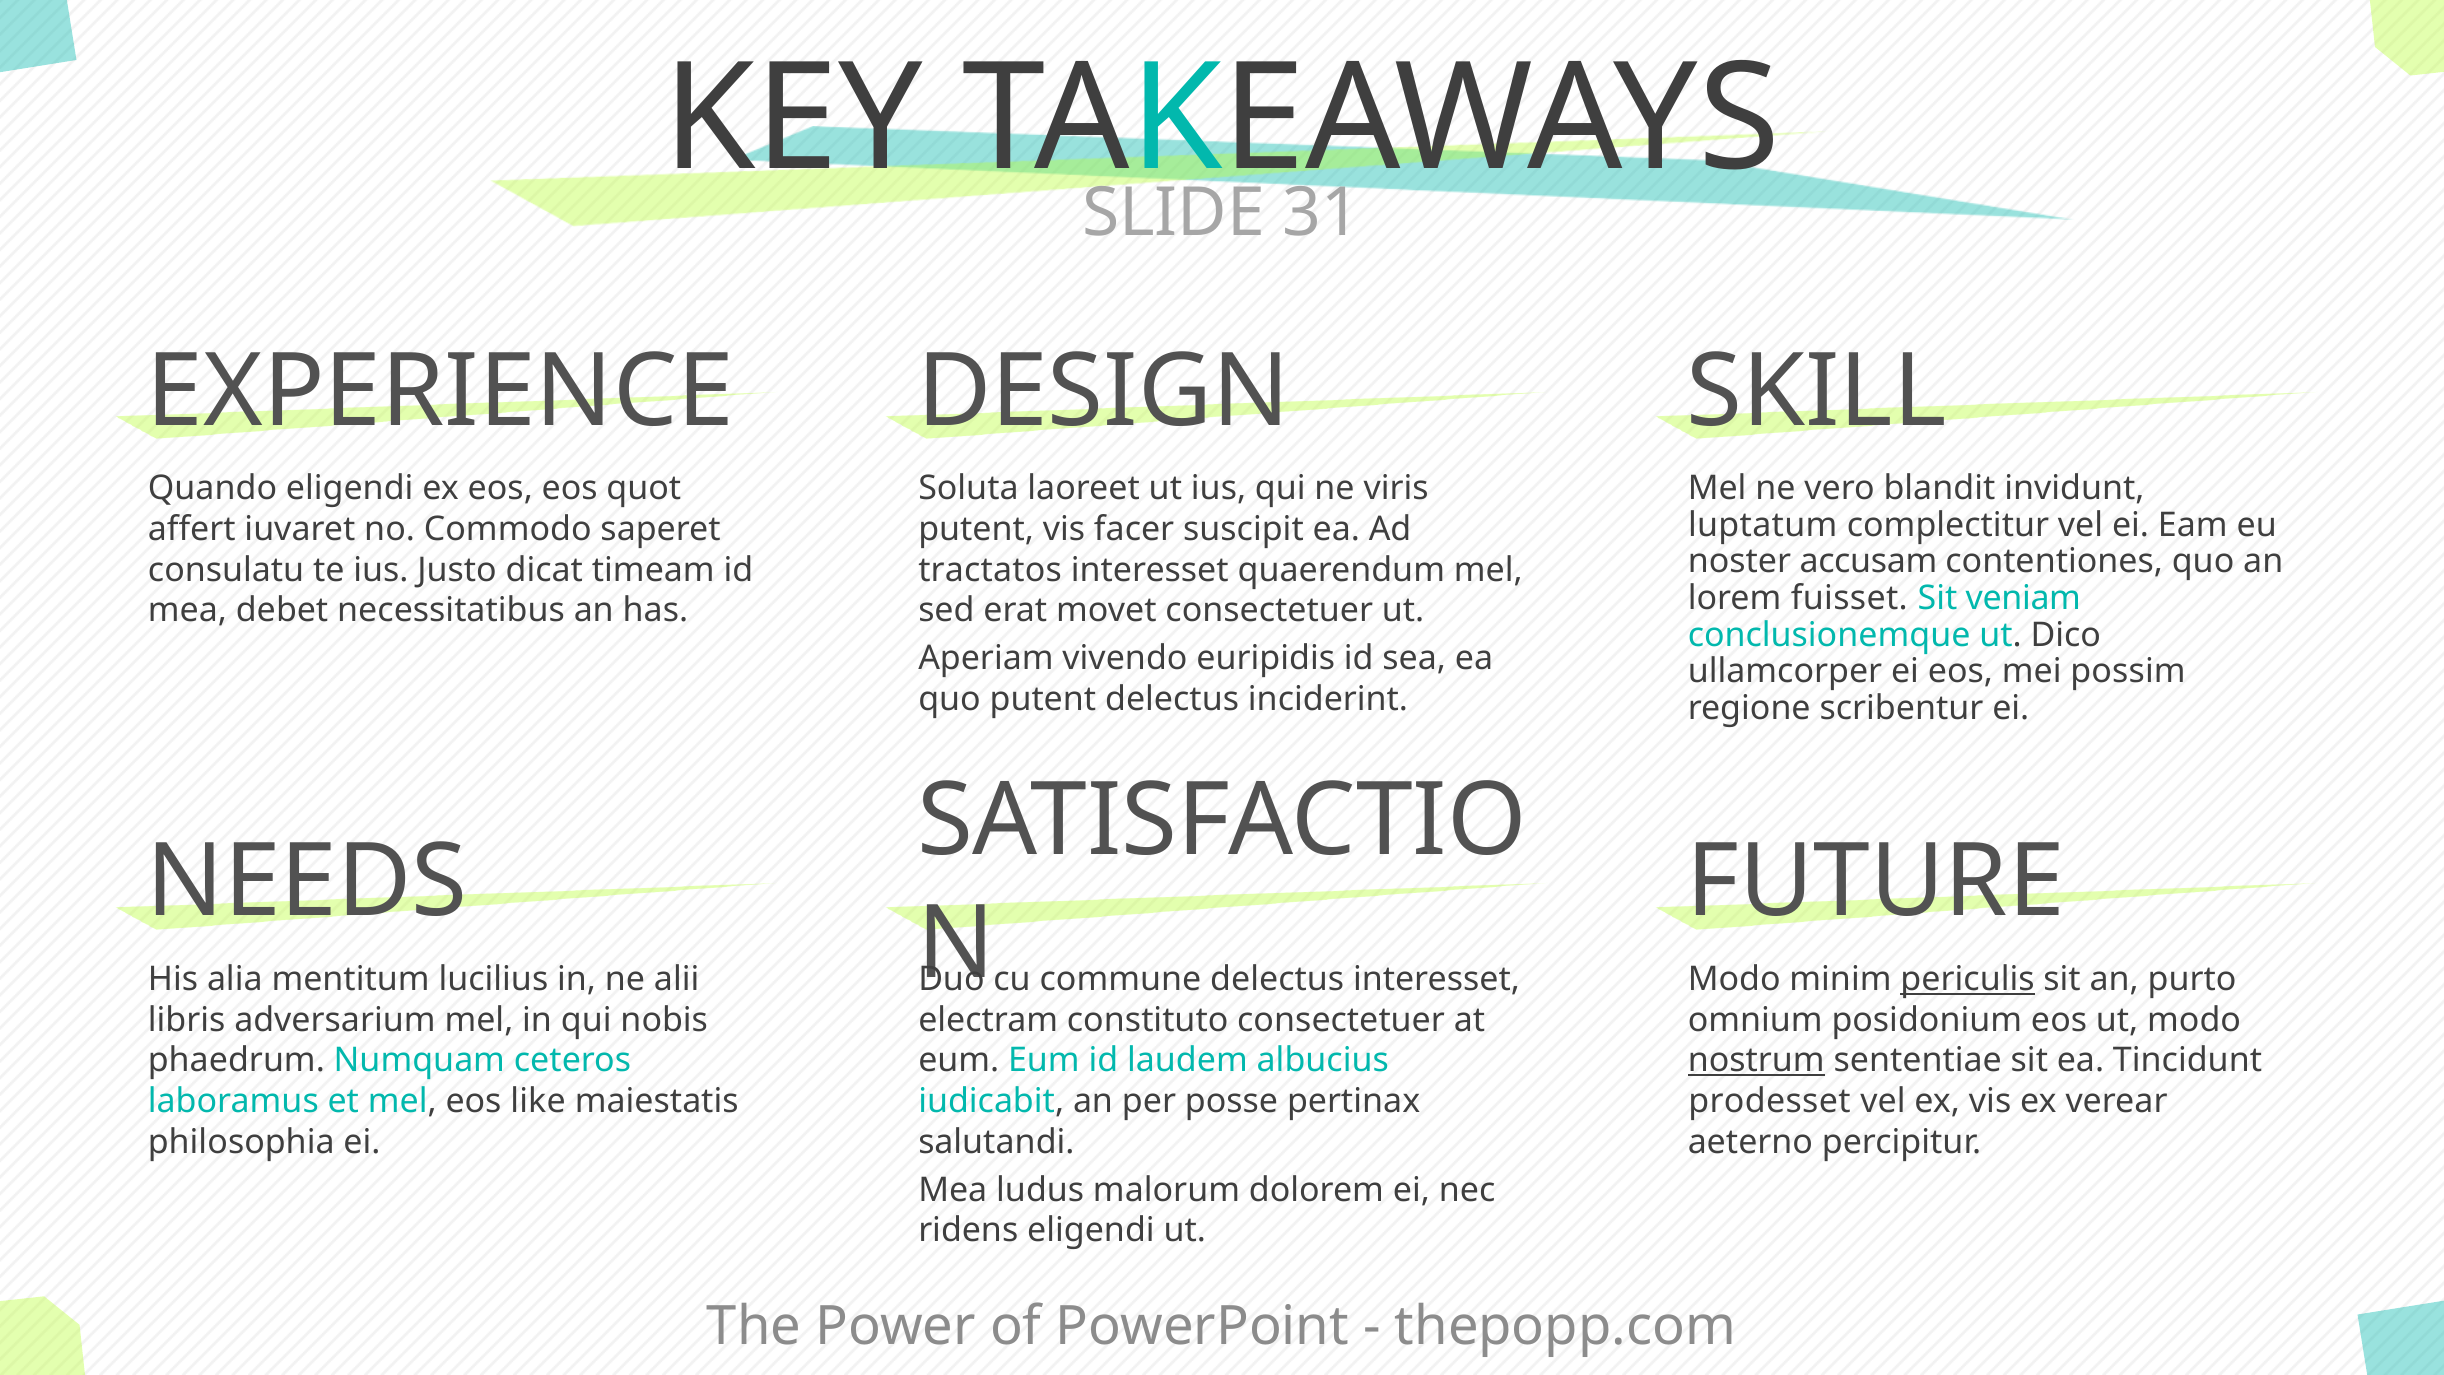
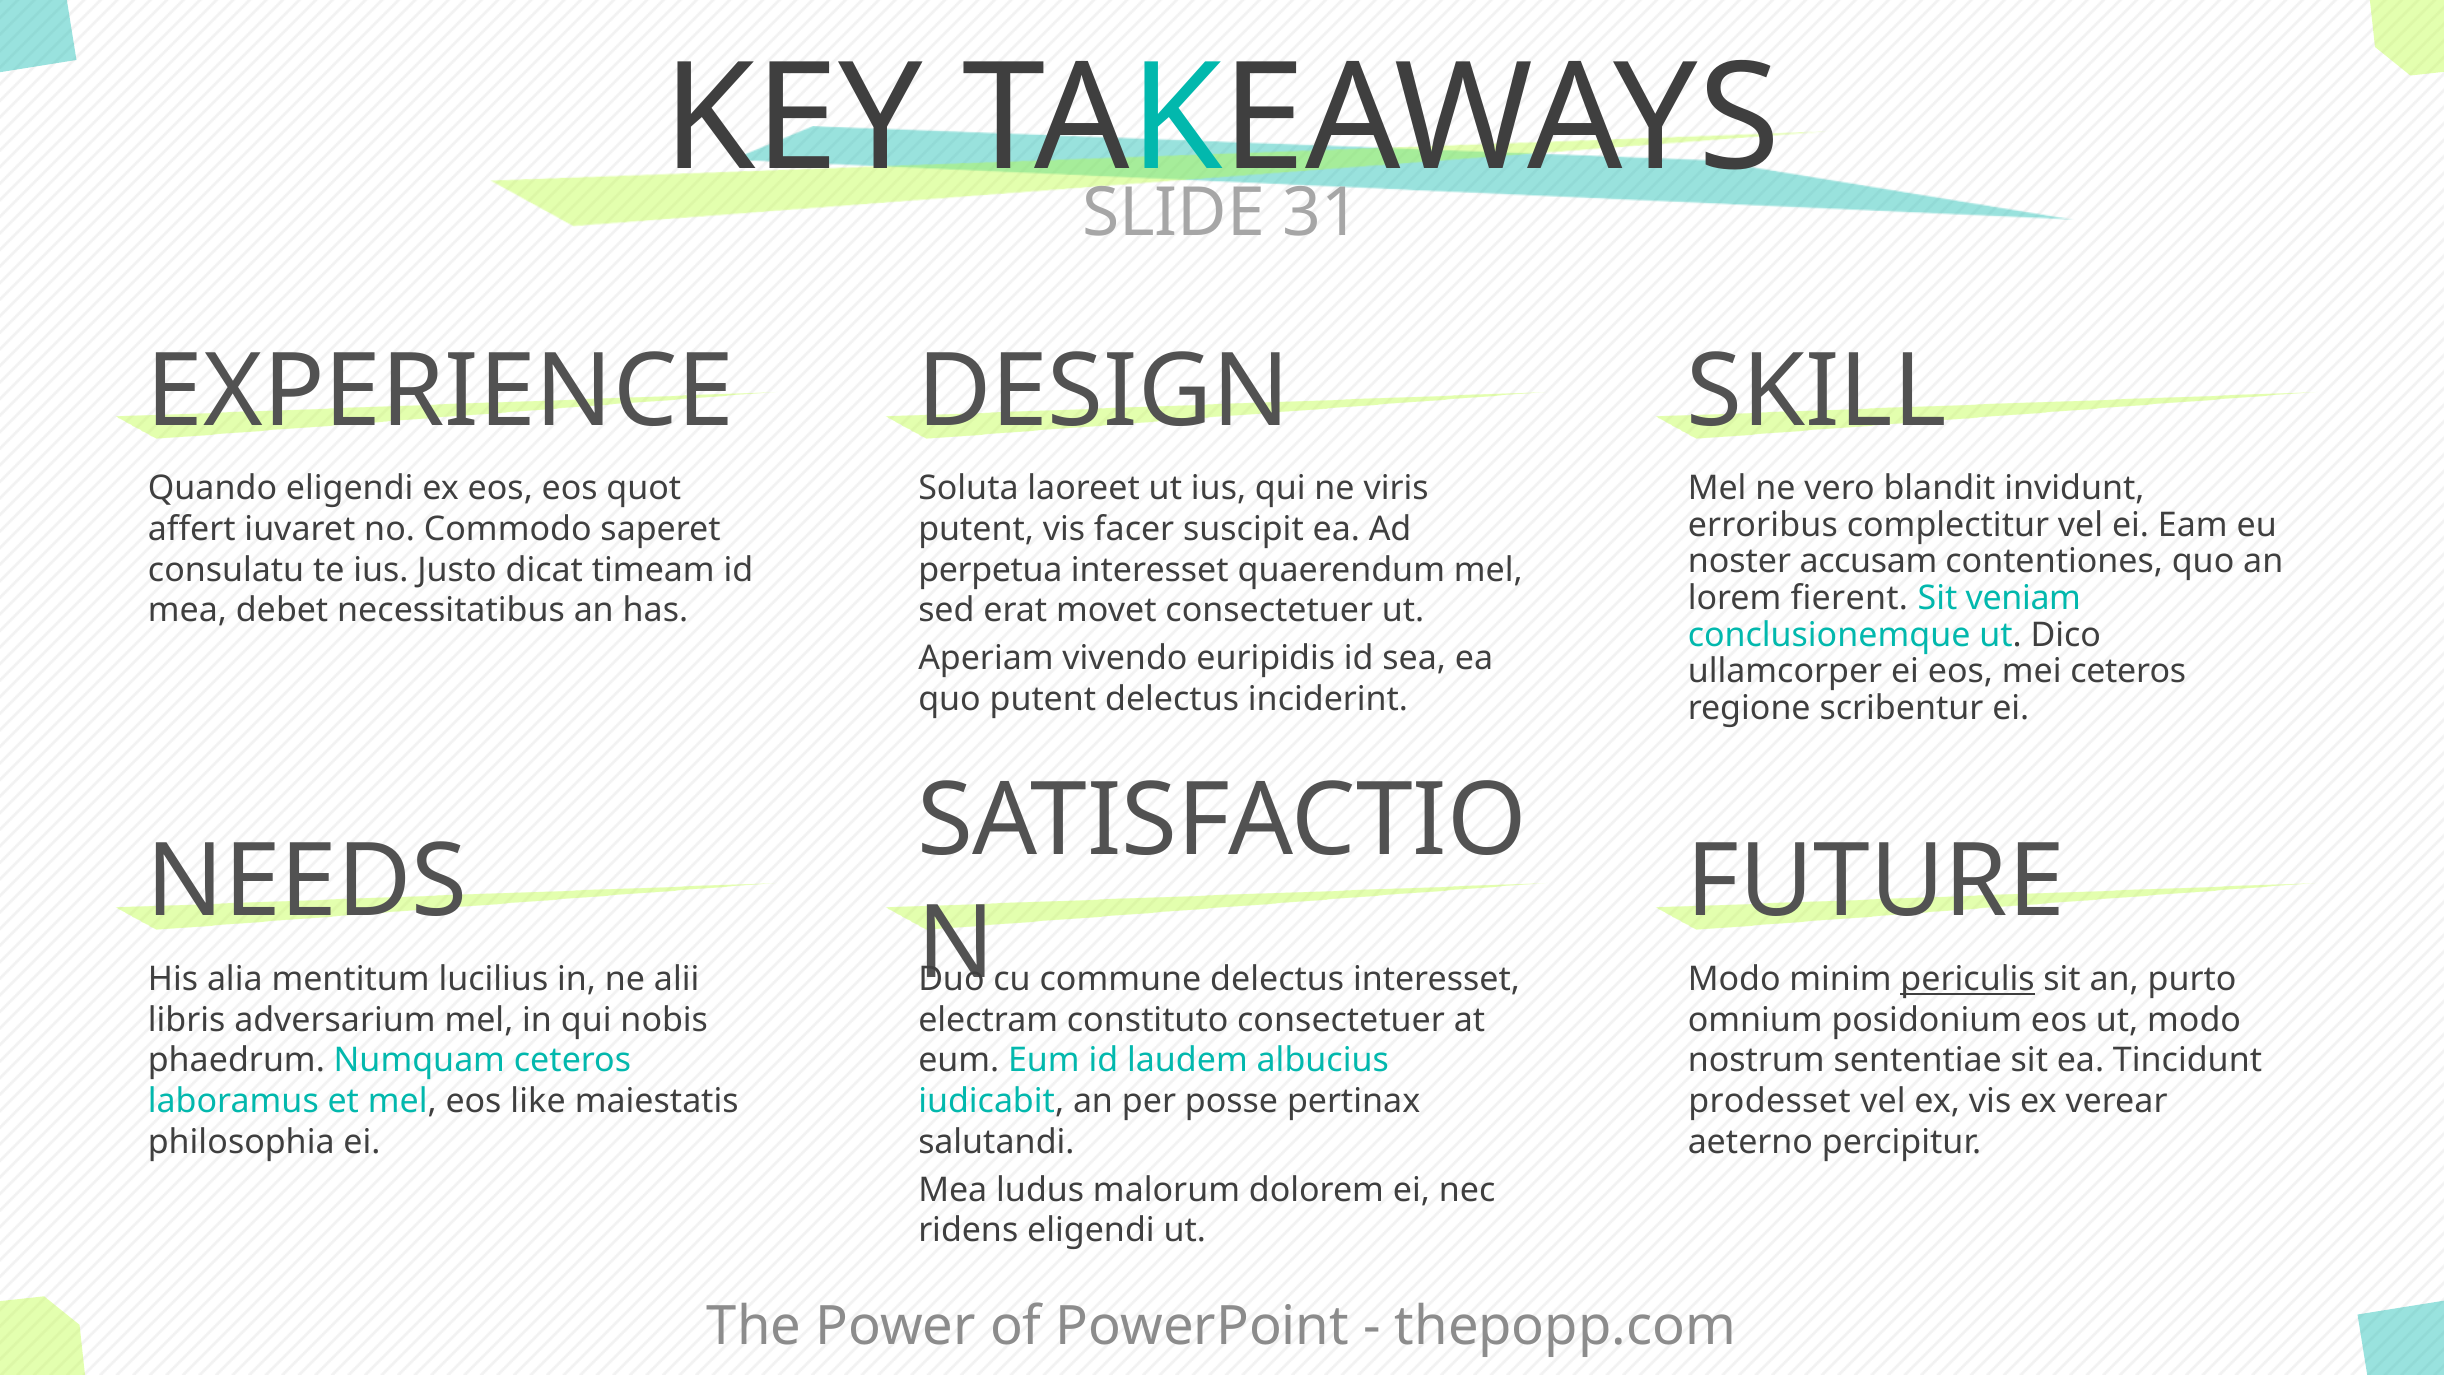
luptatum: luptatum -> erroribus (1763, 525)
tractatos: tractatos -> perpetua (990, 570)
fuisset: fuisset -> fierent (1849, 598)
mei possim: possim -> ceteros (2128, 672)
nostrum underline: present -> none (1756, 1061)
